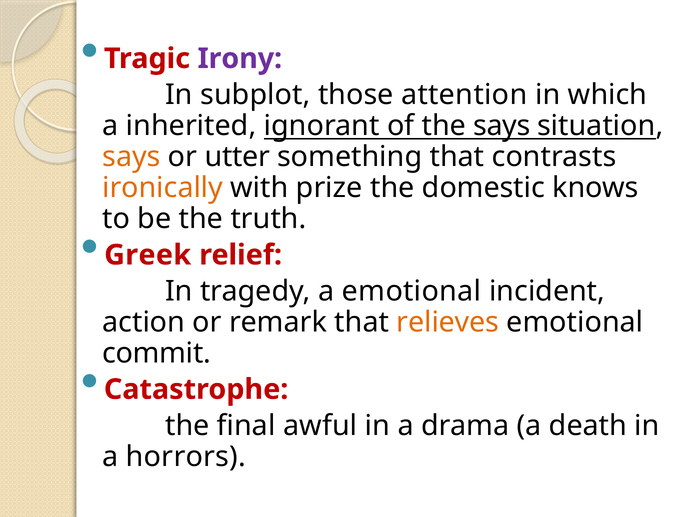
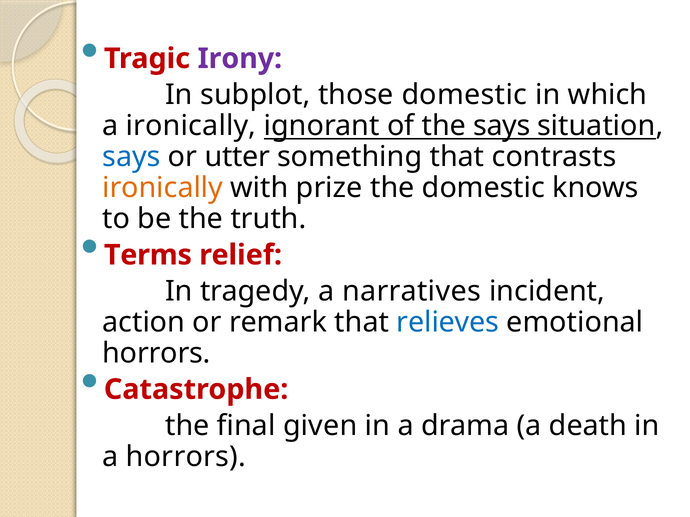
those attention: attention -> domestic (464, 95)
a inherited: inherited -> ironically (191, 126)
says colour: orange -> blue (131, 157)
Greek: Greek -> Terms (148, 255)
a emotional: emotional -> narratives (411, 291)
relieves colour: orange -> blue (448, 323)
commit: commit -> horrors (156, 354)
awful: awful -> given (320, 426)
